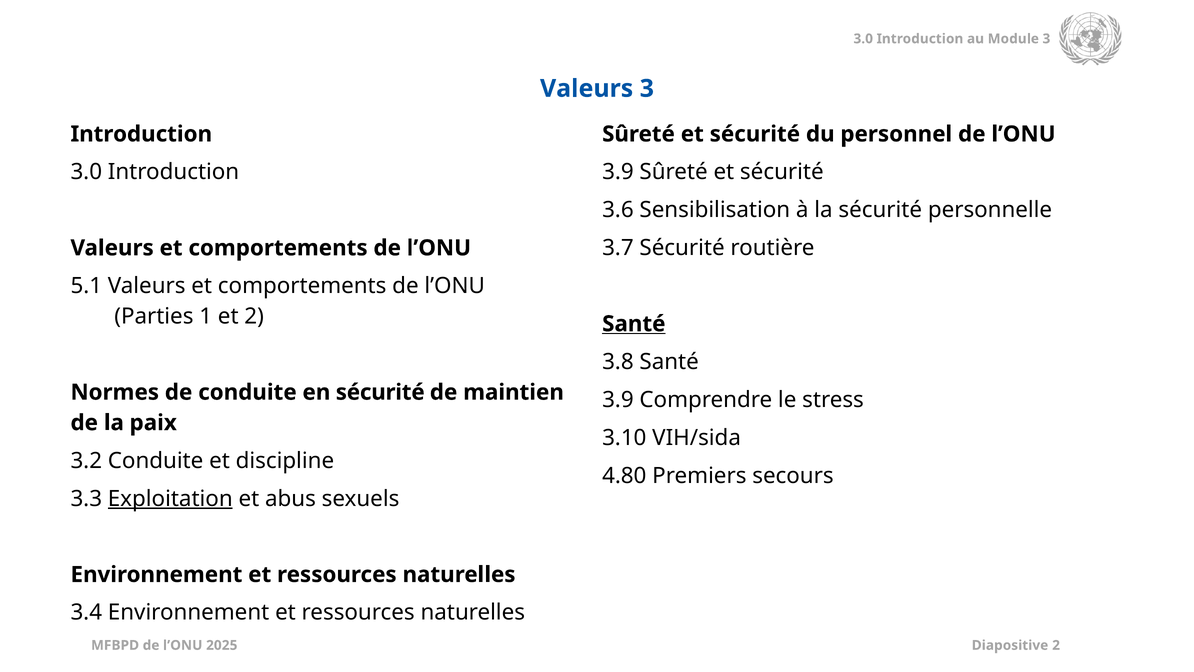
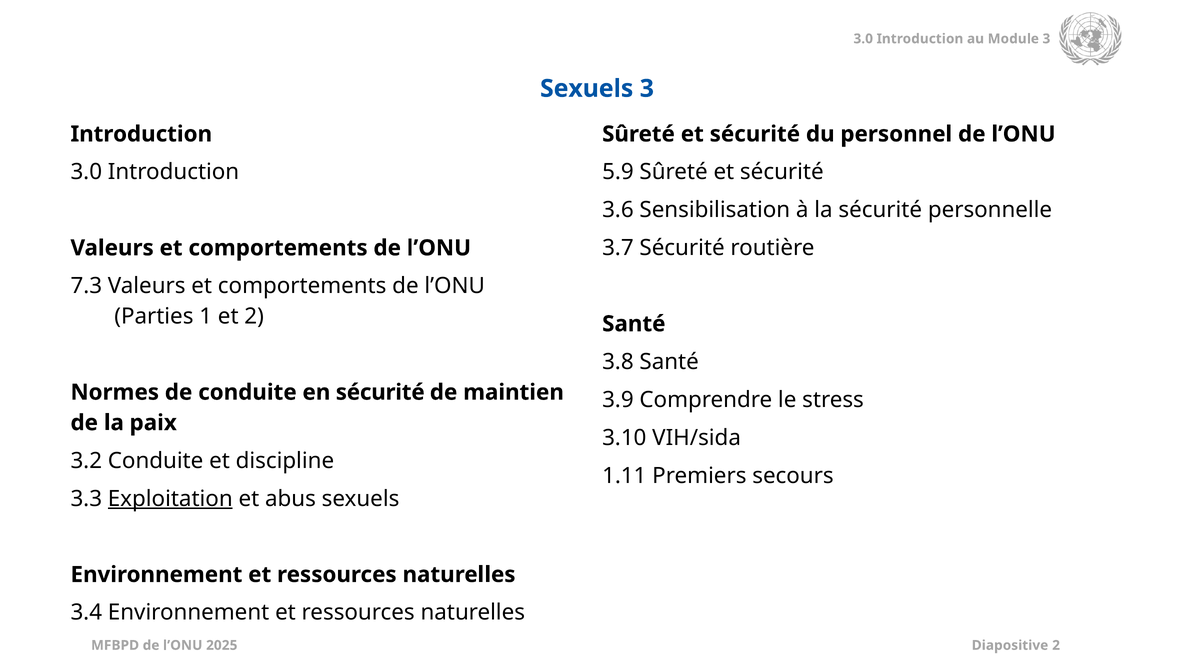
Valeurs: Valeurs -> Sexuels (587, 89)
3.9: 3.9 -> 5.9 (618, 172)
5.1: 5.1 -> 7.3 (86, 286)
Santé underline: present -> none (634, 324)
4.80: 4.80 -> 1.11 (624, 475)
